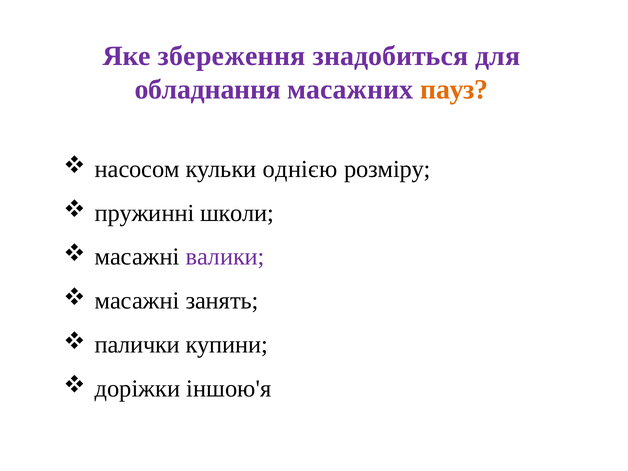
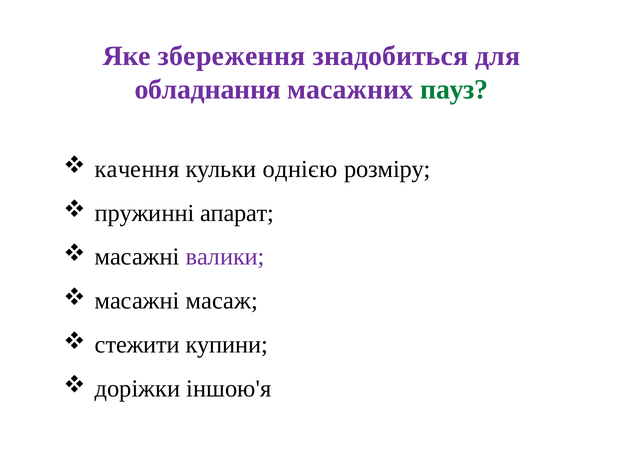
пауз colour: orange -> green (454, 90)
насосом: насосом -> качення (137, 169)
школи: школи -> апарат (237, 213)
занять: занять -> масаж (222, 301)
палички: палички -> стежити (137, 345)
